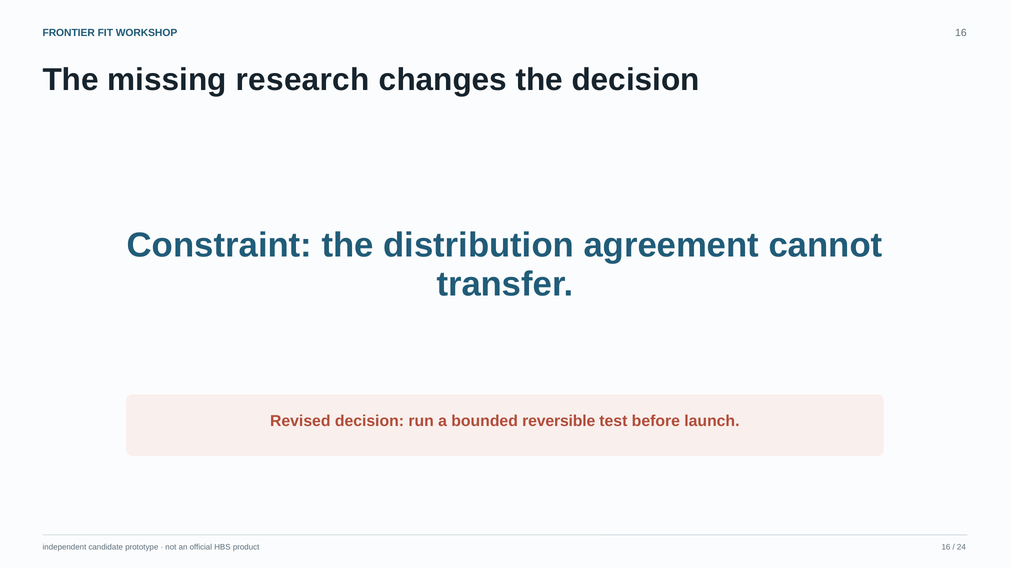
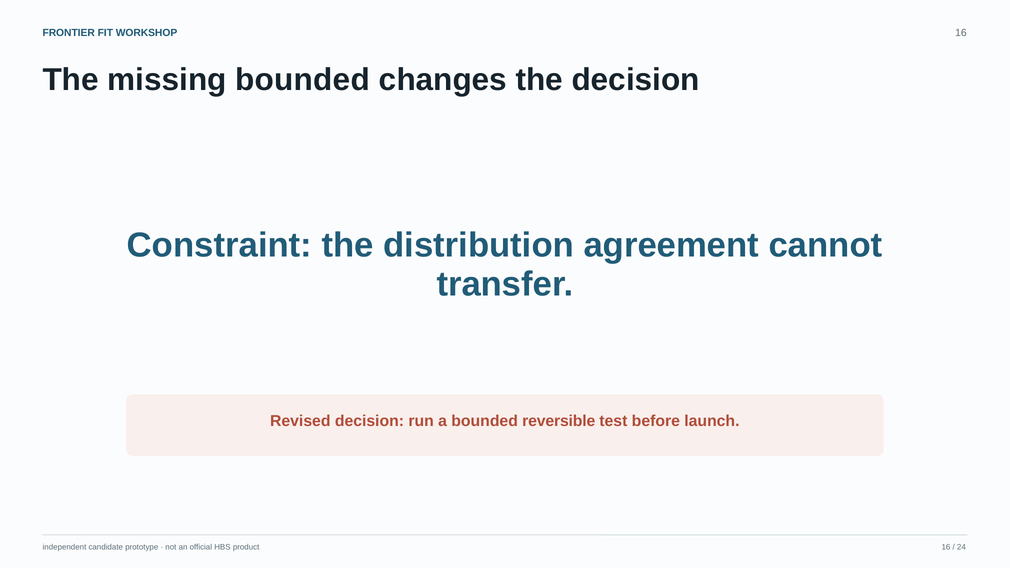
missing research: research -> bounded (303, 80)
